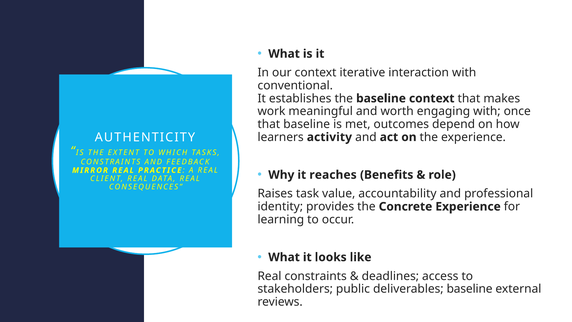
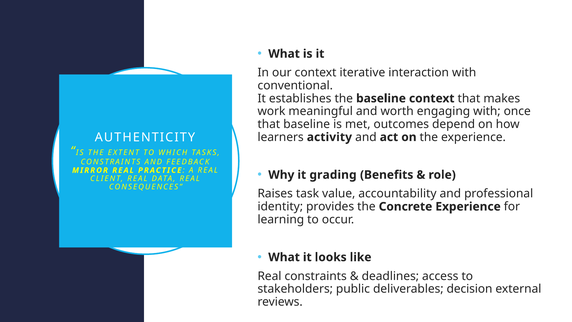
reaches: reaches -> grading (333, 175)
deliverables baseline: baseline -> decision (470, 289)
